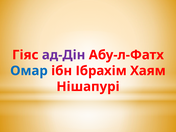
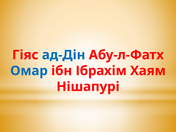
ад-Дін colour: purple -> blue (64, 55)
